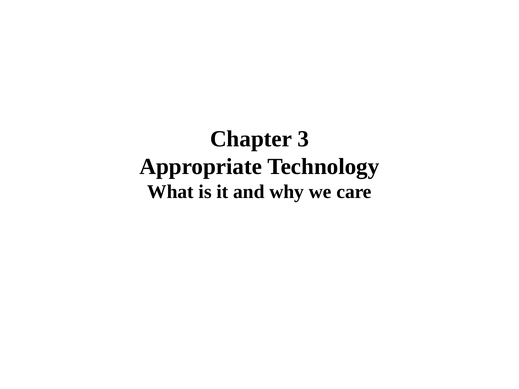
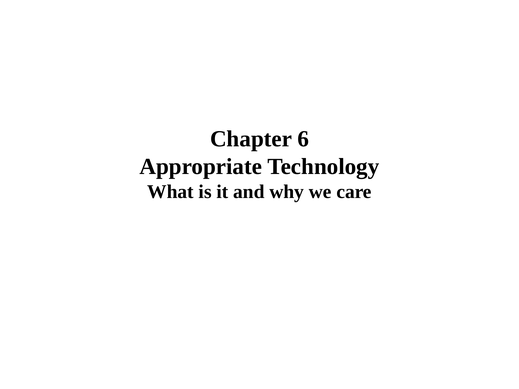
3: 3 -> 6 (303, 139)
